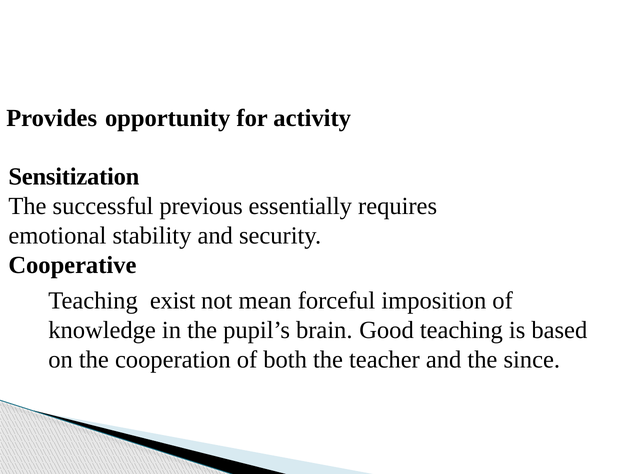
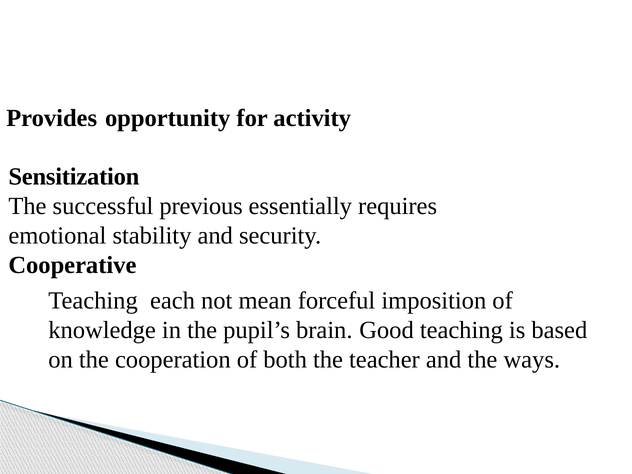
exist: exist -> each (173, 300)
since: since -> ways (532, 360)
